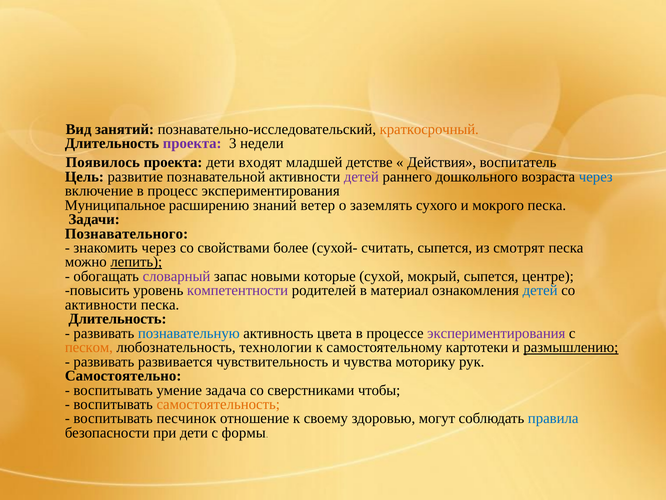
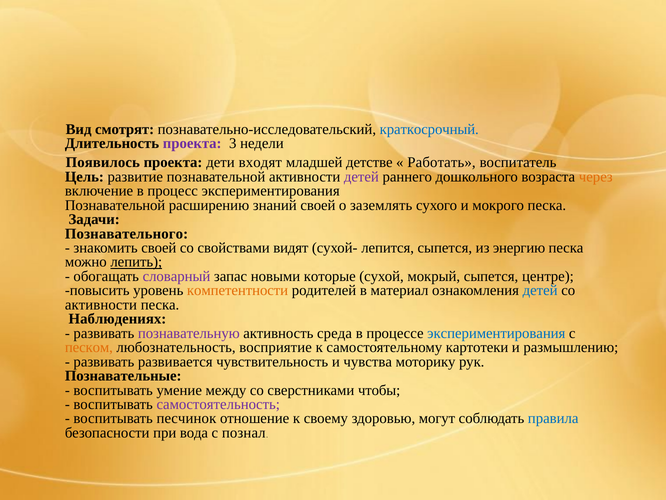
занятий: занятий -> смотрят (125, 129)
краткосрочный colour: orange -> blue (429, 129)
Действия: Действия -> Работать (442, 162)
через colour: blue -> orange (596, 177)
Муниципальное: Муниципальное -> Познавательной (115, 205)
знаний ветер: ветер -> своей (318, 205)
знакомить через: через -> своей (159, 248)
более: более -> видят (291, 248)
считать: считать -> лепится (388, 248)
смотрят: смотрят -> энергию (519, 248)
компетентности colour: purple -> orange (238, 290)
Длительность: Длительность -> Наблюдениях (117, 319)
познавательную colour: blue -> purple (189, 333)
цвета: цвета -> среда (335, 333)
экспериментирования colour: purple -> blue (496, 333)
технологии: технологии -> восприятие (276, 347)
размышлению underline: present -> none (571, 347)
Самостоятельно: Самостоятельно -> Познавательные (123, 376)
задача: задача -> между (226, 390)
самостоятельность colour: orange -> purple (218, 404)
при дети: дети -> вода (194, 432)
формы: формы -> познал (244, 432)
